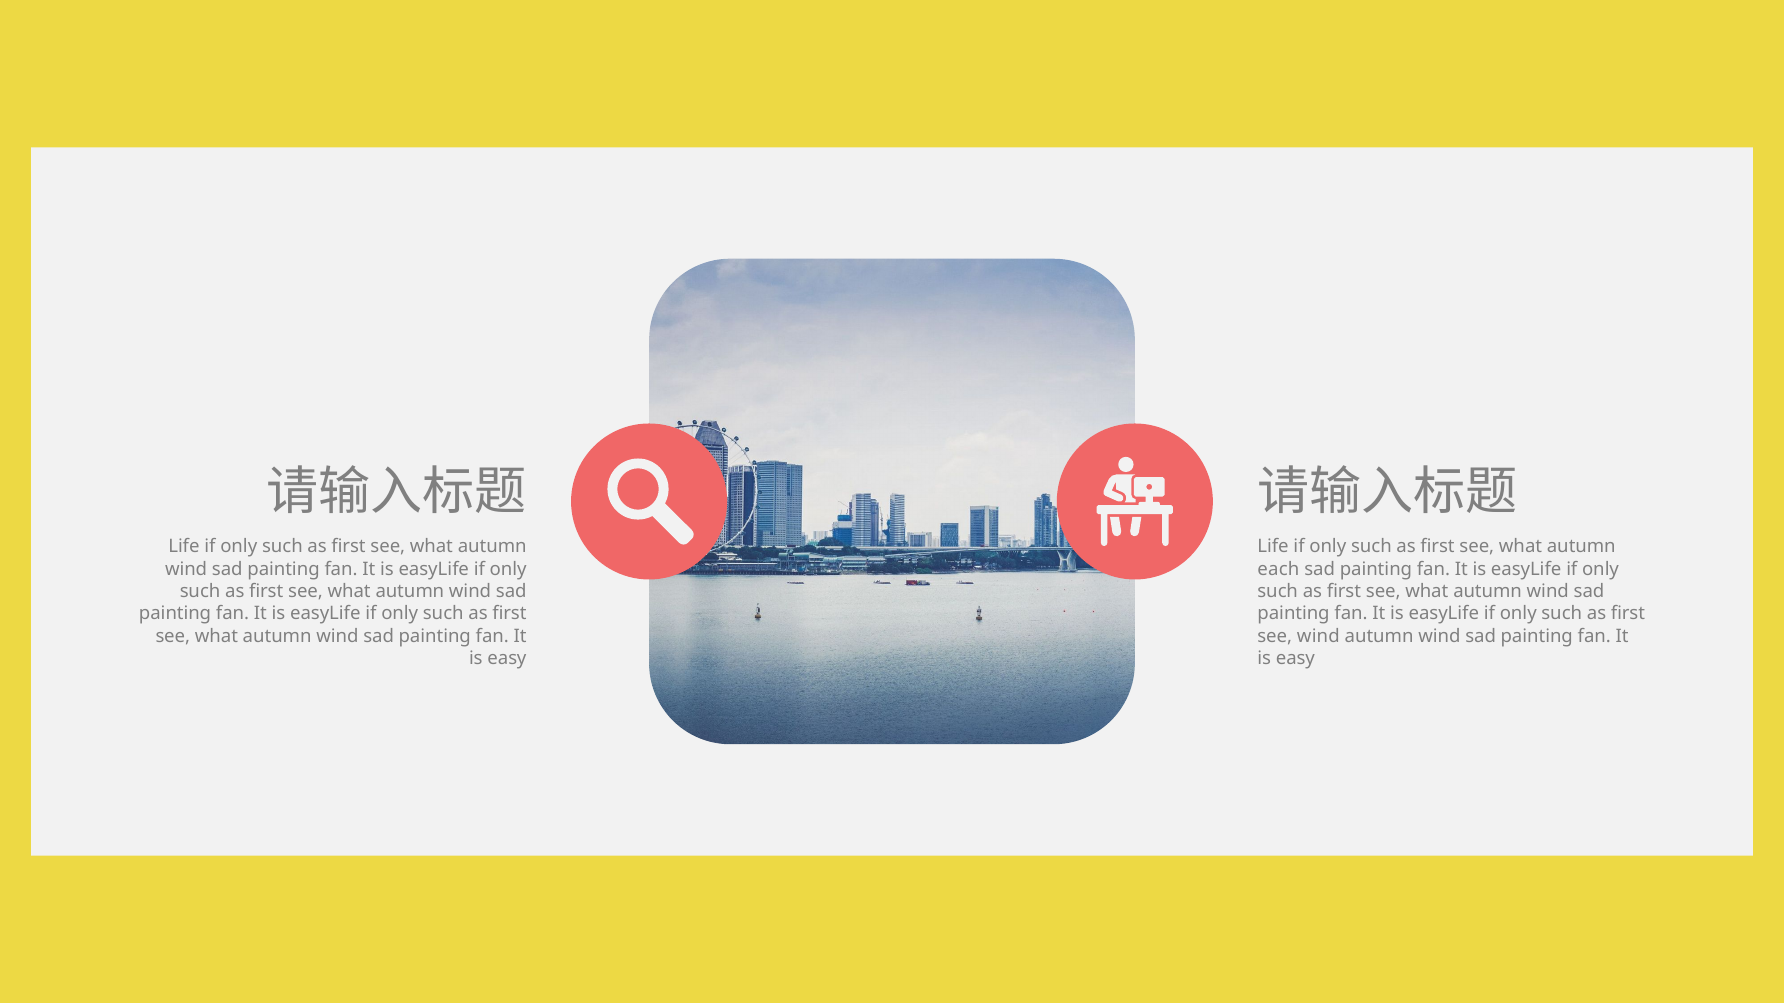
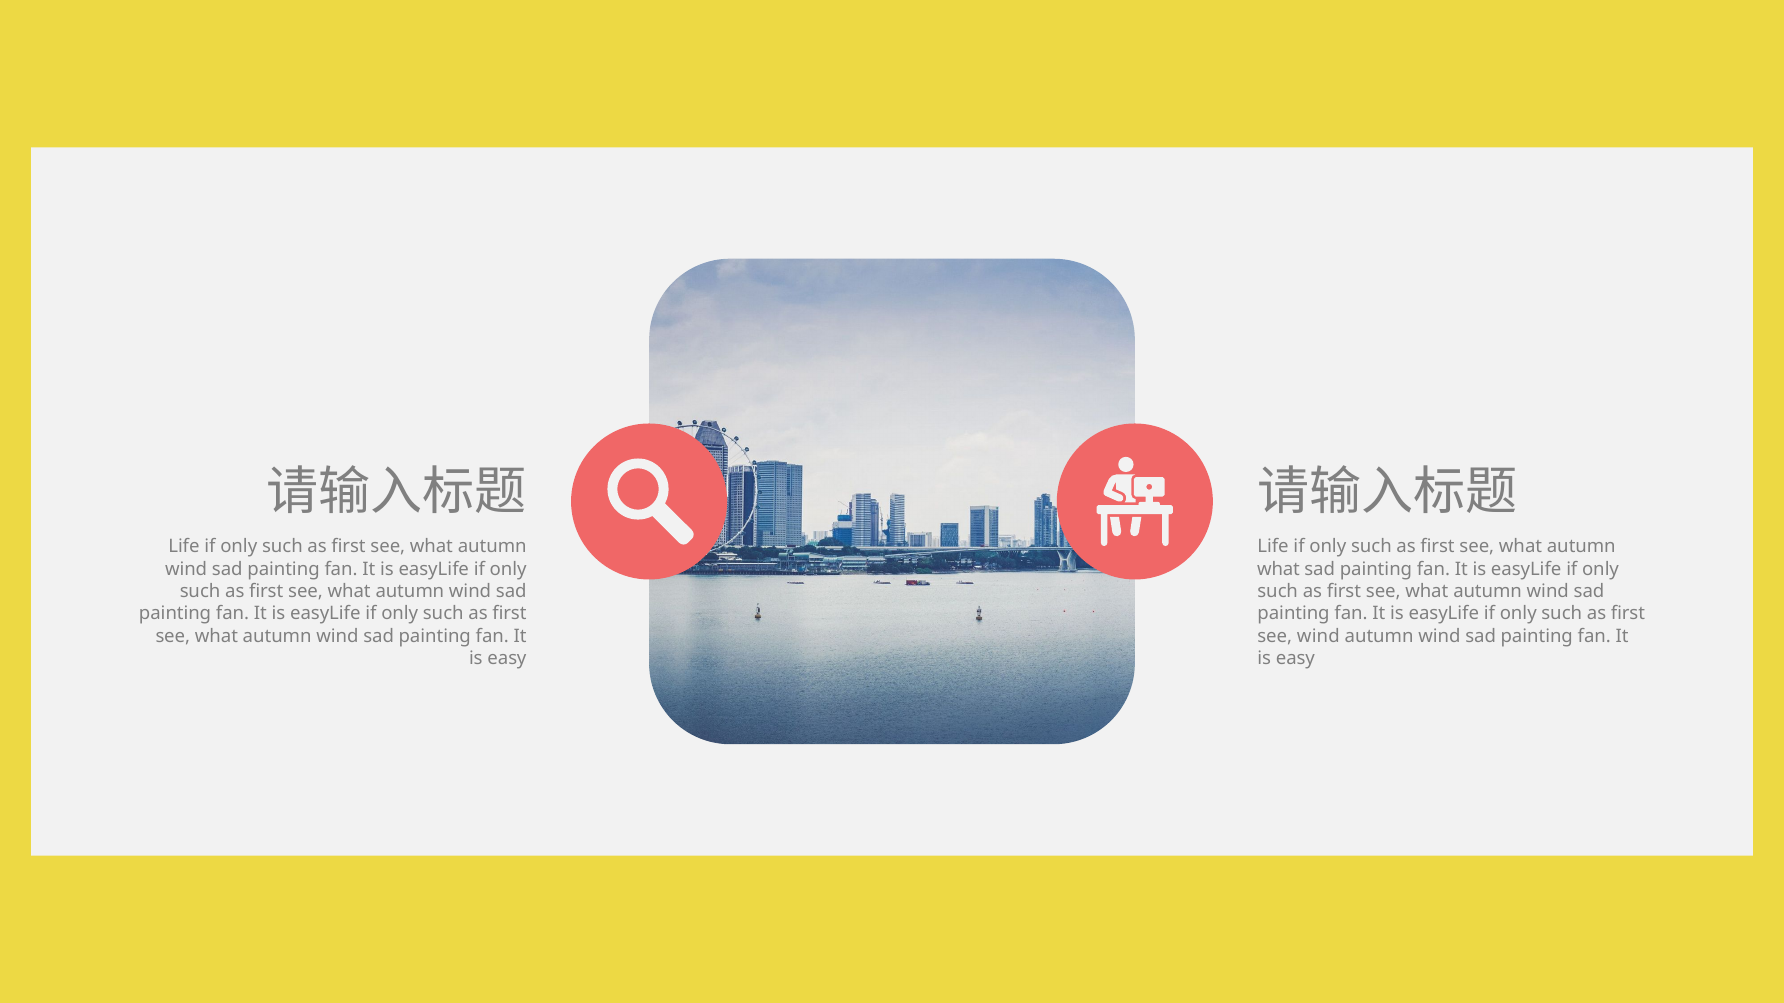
each: each -> what (1279, 569)
